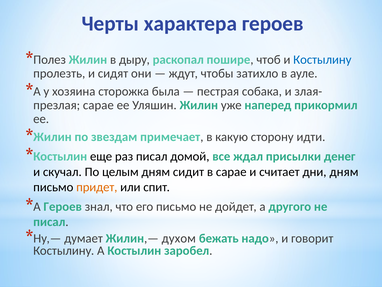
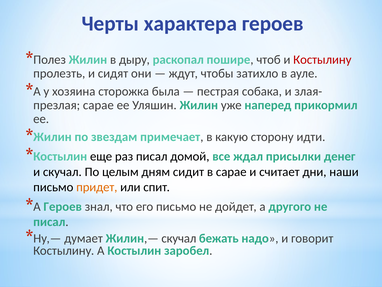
Костылину colour: blue -> red (322, 60)
дни дням: дням -> наши (344, 172)
Жилин,— духом: духом -> скучал (179, 238)
